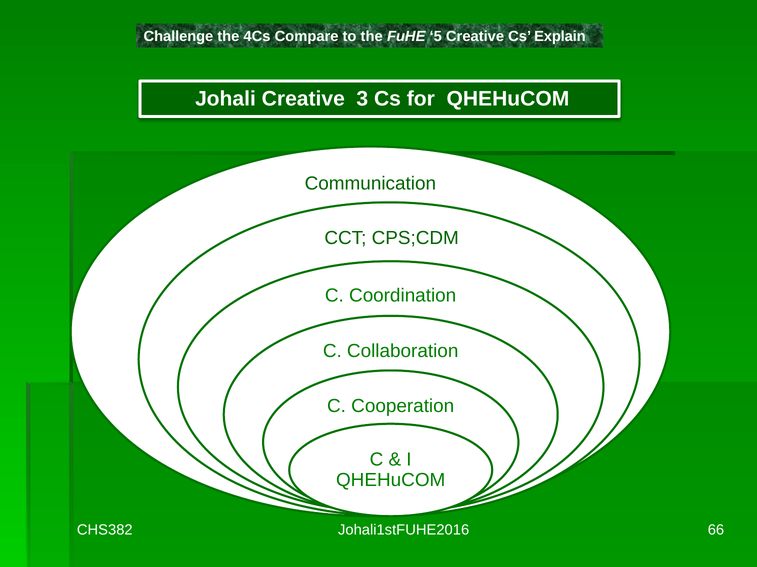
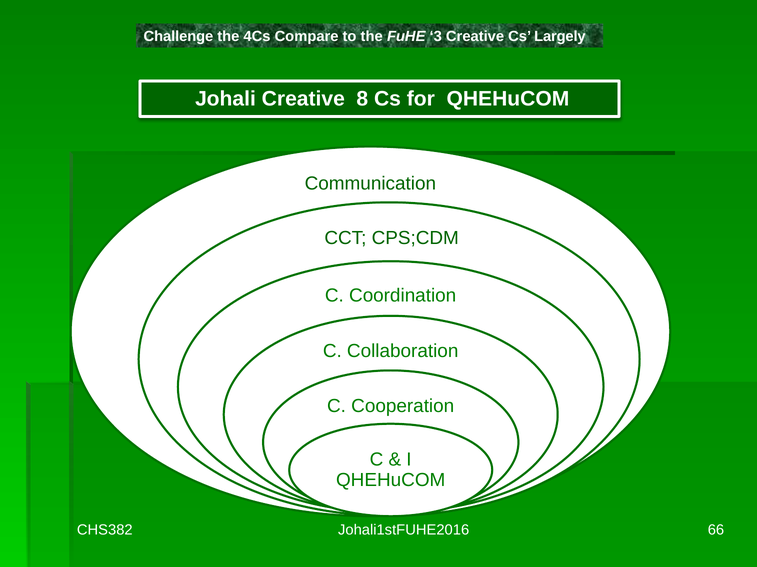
5: 5 -> 3 (436, 37)
Explain: Explain -> Largely (560, 37)
3: 3 -> 8 (362, 99)
